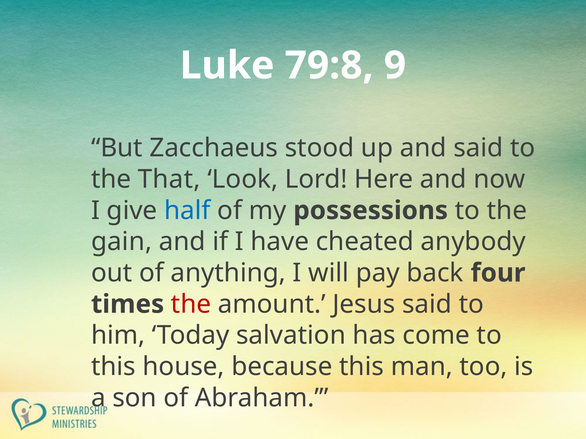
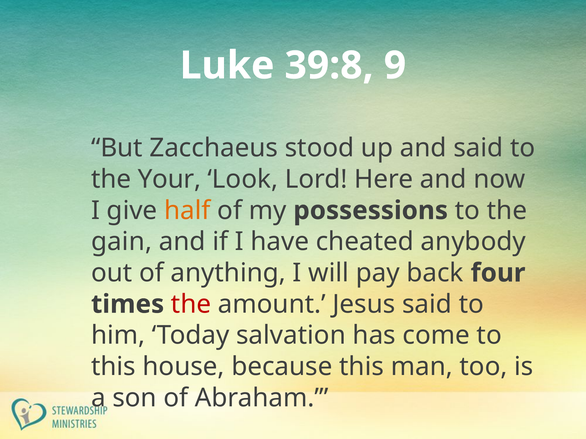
79:8: 79:8 -> 39:8 (329, 66)
That: That -> Your (169, 179)
half colour: blue -> orange (187, 211)
